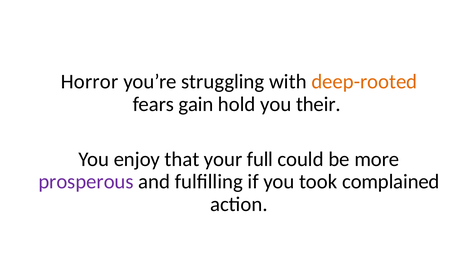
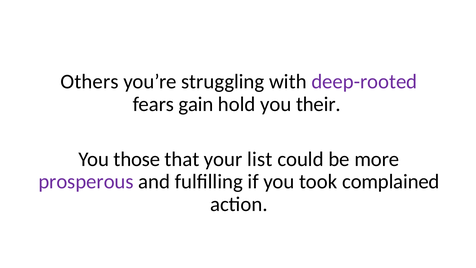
Horror: Horror -> Others (90, 82)
deep-rooted colour: orange -> purple (364, 82)
enjoy: enjoy -> those (137, 159)
full: full -> list (260, 159)
